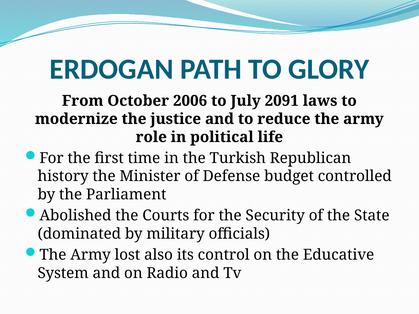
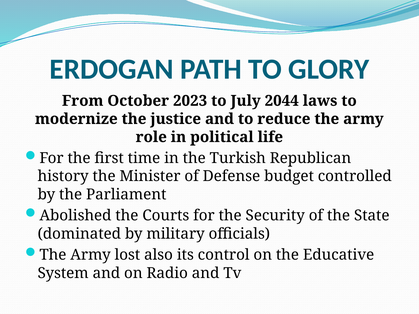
2006: 2006 -> 2023 (190, 101)
2091: 2091 -> 2044 (282, 101)
